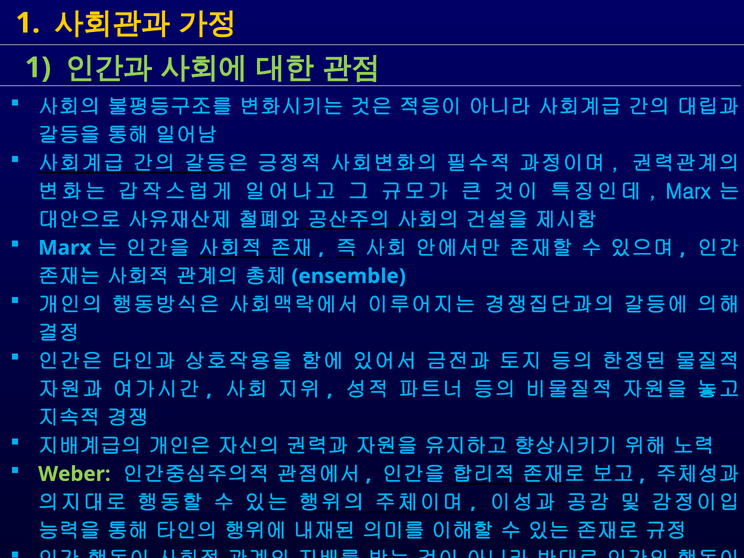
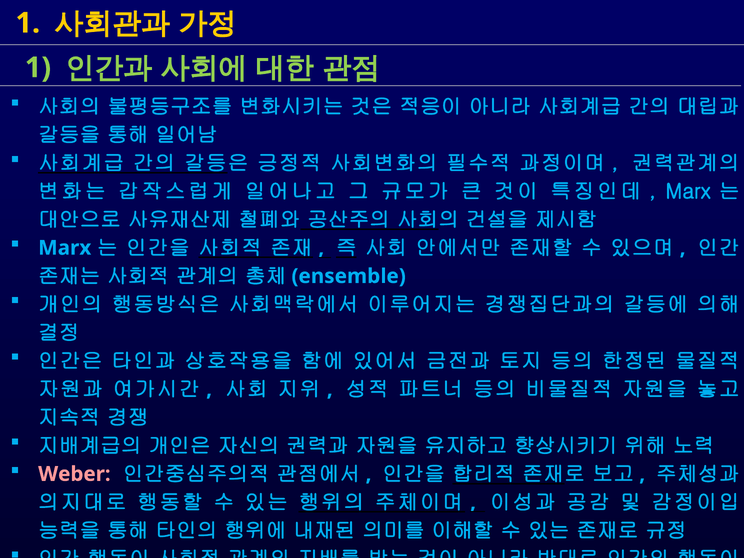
Weber colour: light green -> pink (74, 474)
